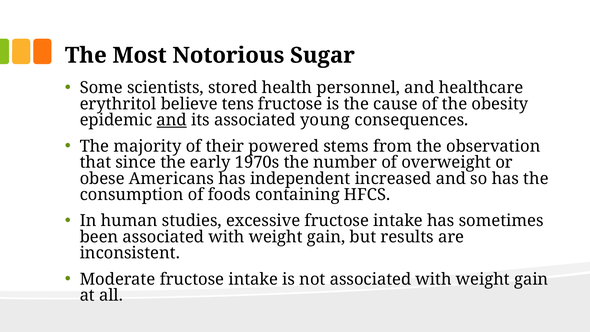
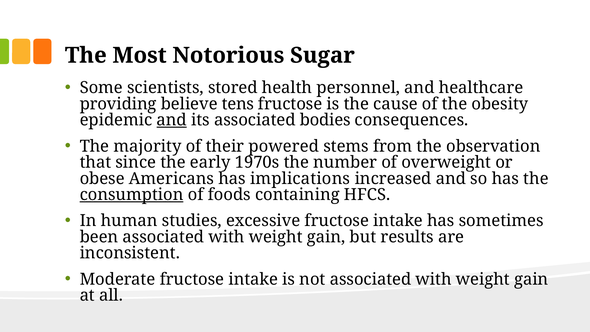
erythritol: erythritol -> providing (118, 104)
young: young -> bodies (325, 120)
independent: independent -> implications (300, 179)
consumption underline: none -> present (132, 195)
